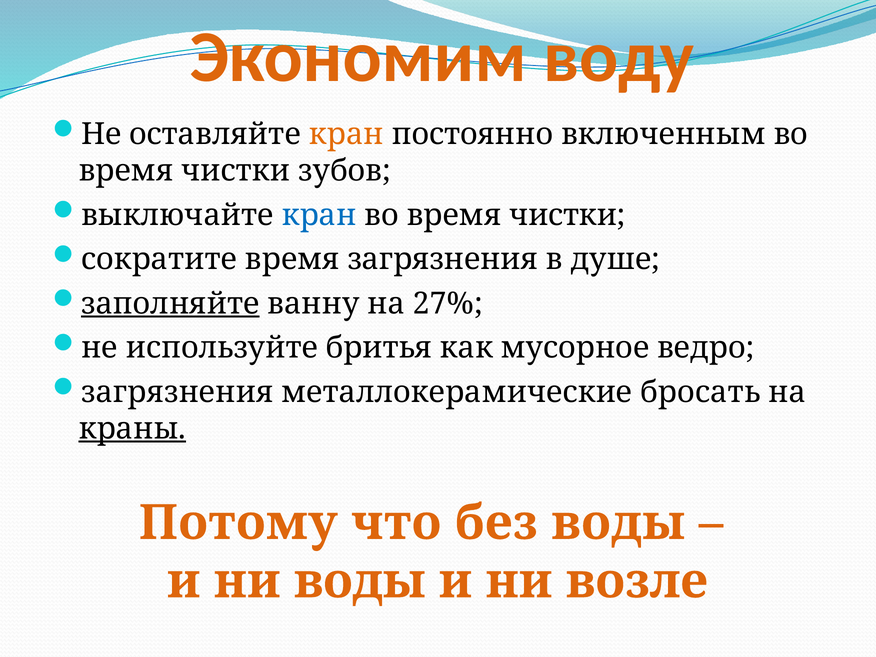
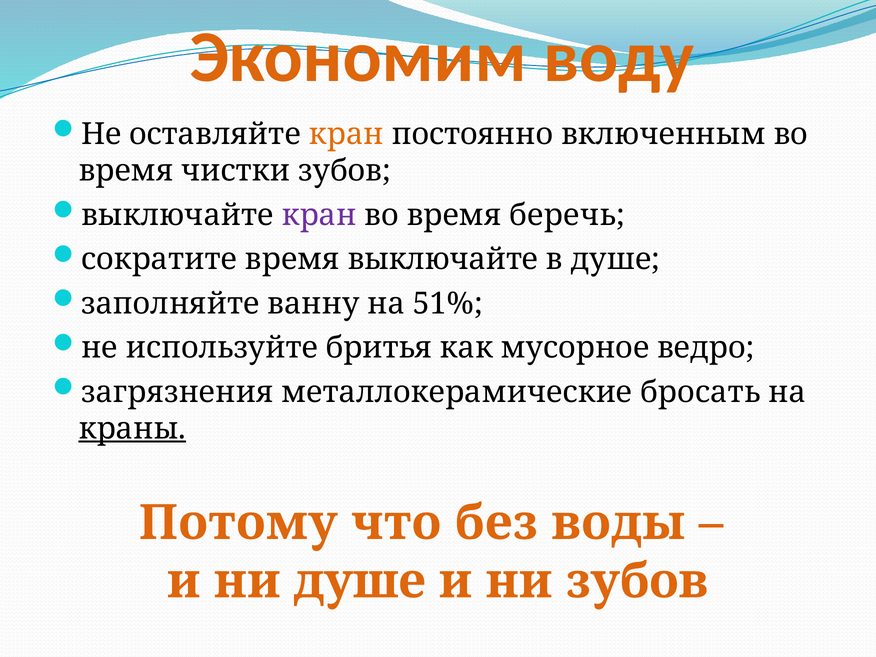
кран colour: blue -> purple (319, 215)
чистки: чистки -> беречь (567, 215)
время загрязнения: загрязнения -> выключайте (443, 259)
заполняйте underline: present -> none (170, 304)
27%: 27% -> 51% (448, 304)
ни воды: воды -> душе (360, 581)
ни возле: возле -> зубов (637, 581)
